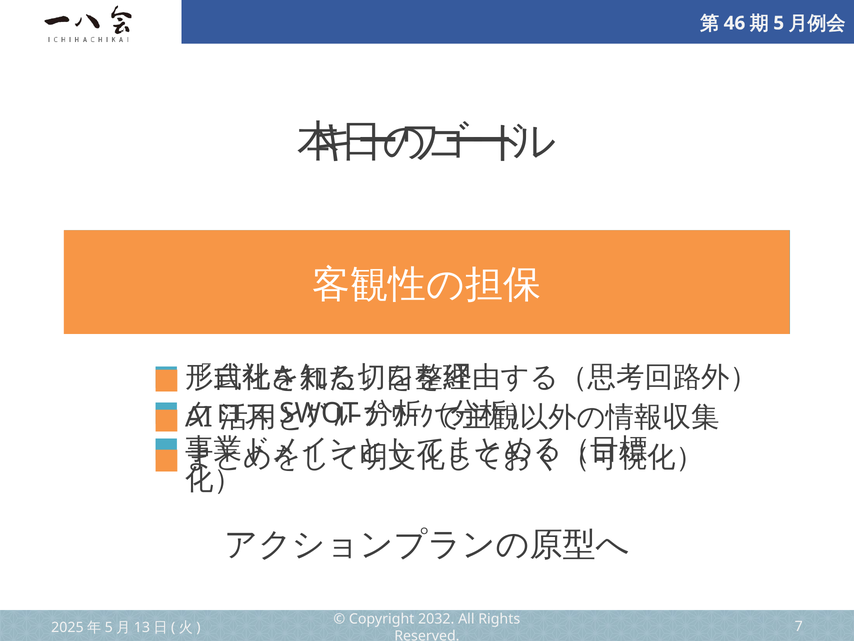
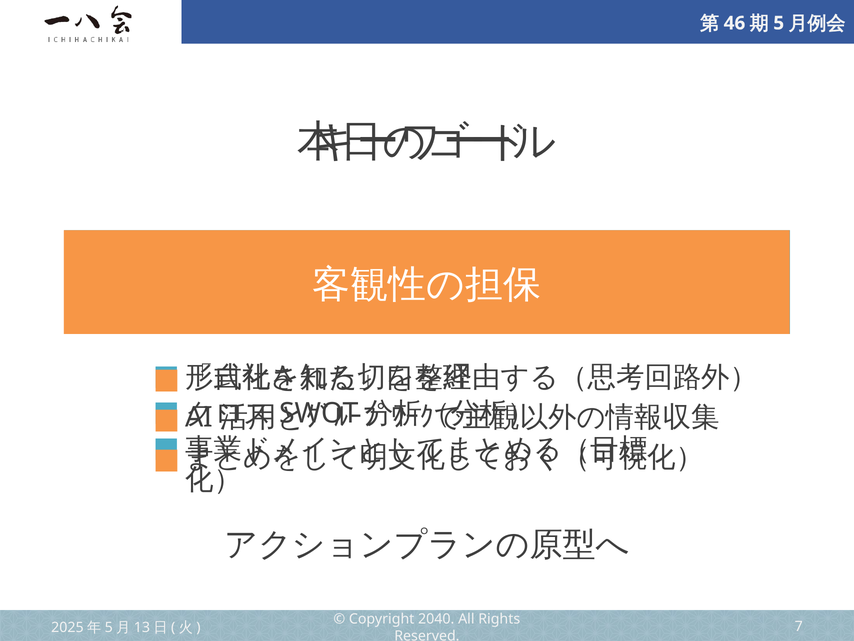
2032: 2032 -> 2040 (436, 618)
